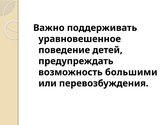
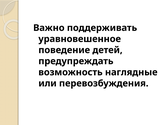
большими: большими -> наглядные (131, 72)
